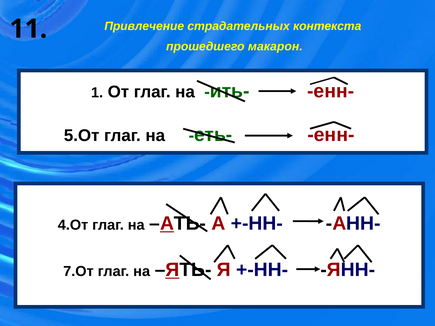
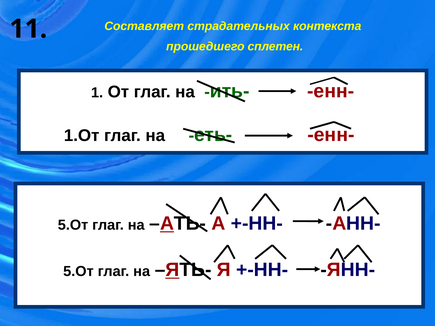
Привлечение: Привлечение -> Составляет (144, 26)
макарон: макарон -> сплетен (275, 47)
5.От: 5.От -> 1.От (82, 136)
4.От: 4.От -> 5.От (73, 225)
7.От: 7.От -> 5.От (78, 271)
